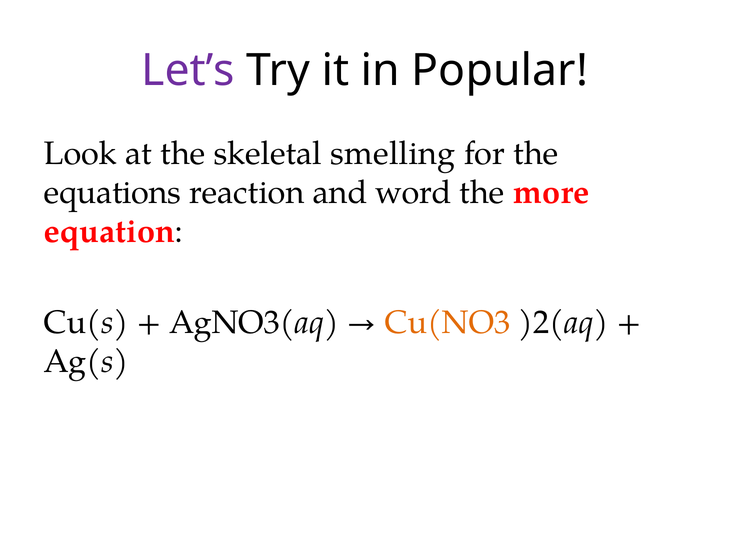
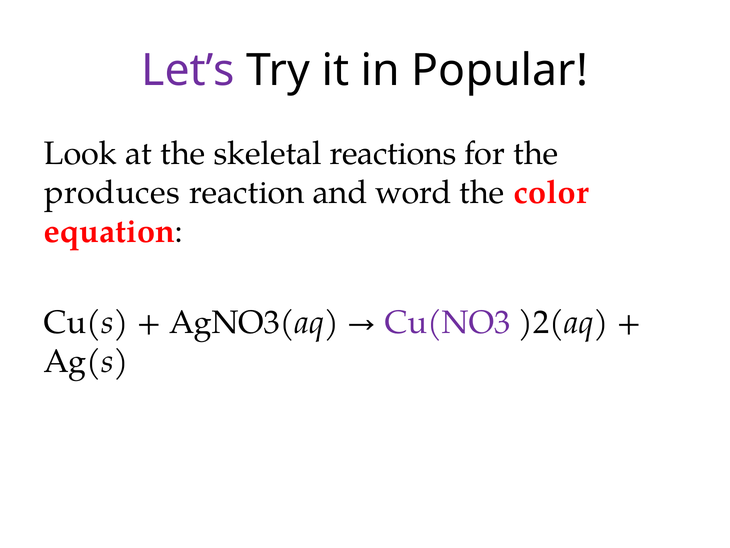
smelling: smelling -> reactions (393, 153)
equations: equations -> produces (112, 192)
more: more -> color (551, 192)
Cu(NO3 colour: orange -> purple (448, 322)
